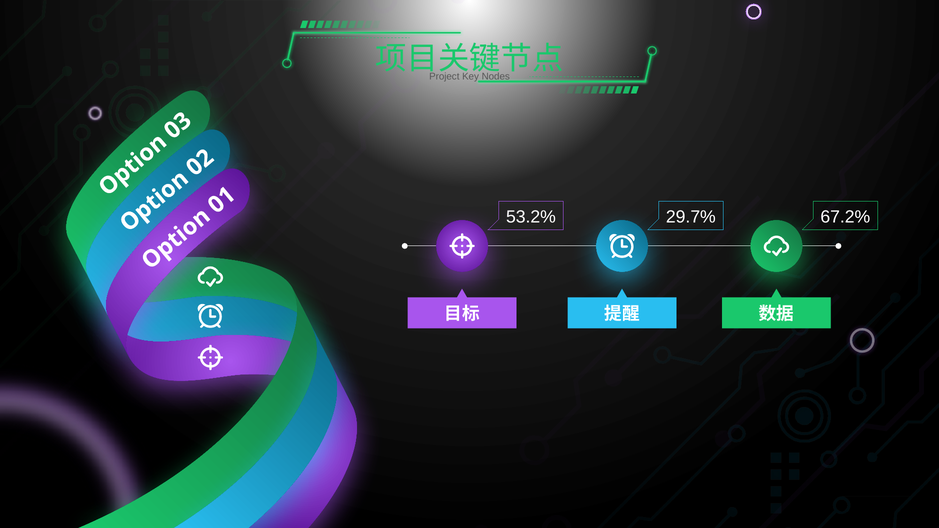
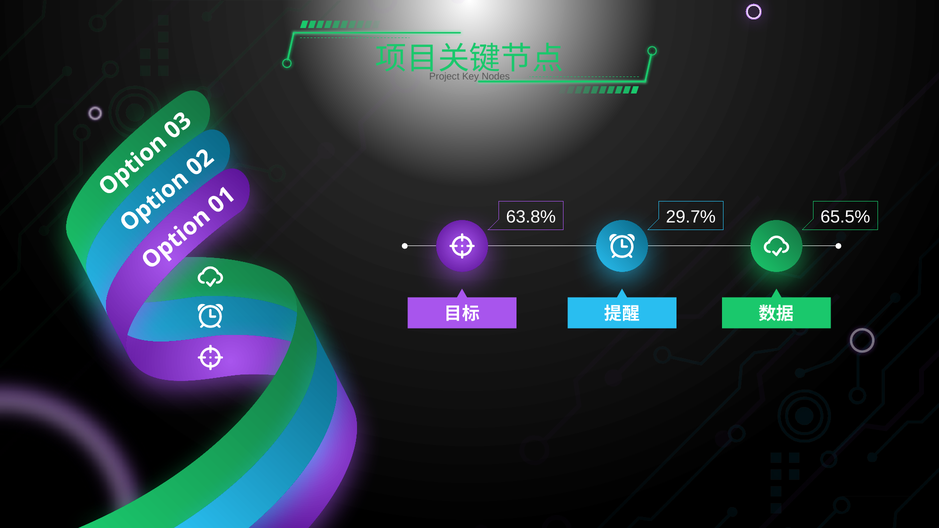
53.2%: 53.2% -> 63.8% (531, 217)
67.2%: 67.2% -> 65.5% (845, 217)
